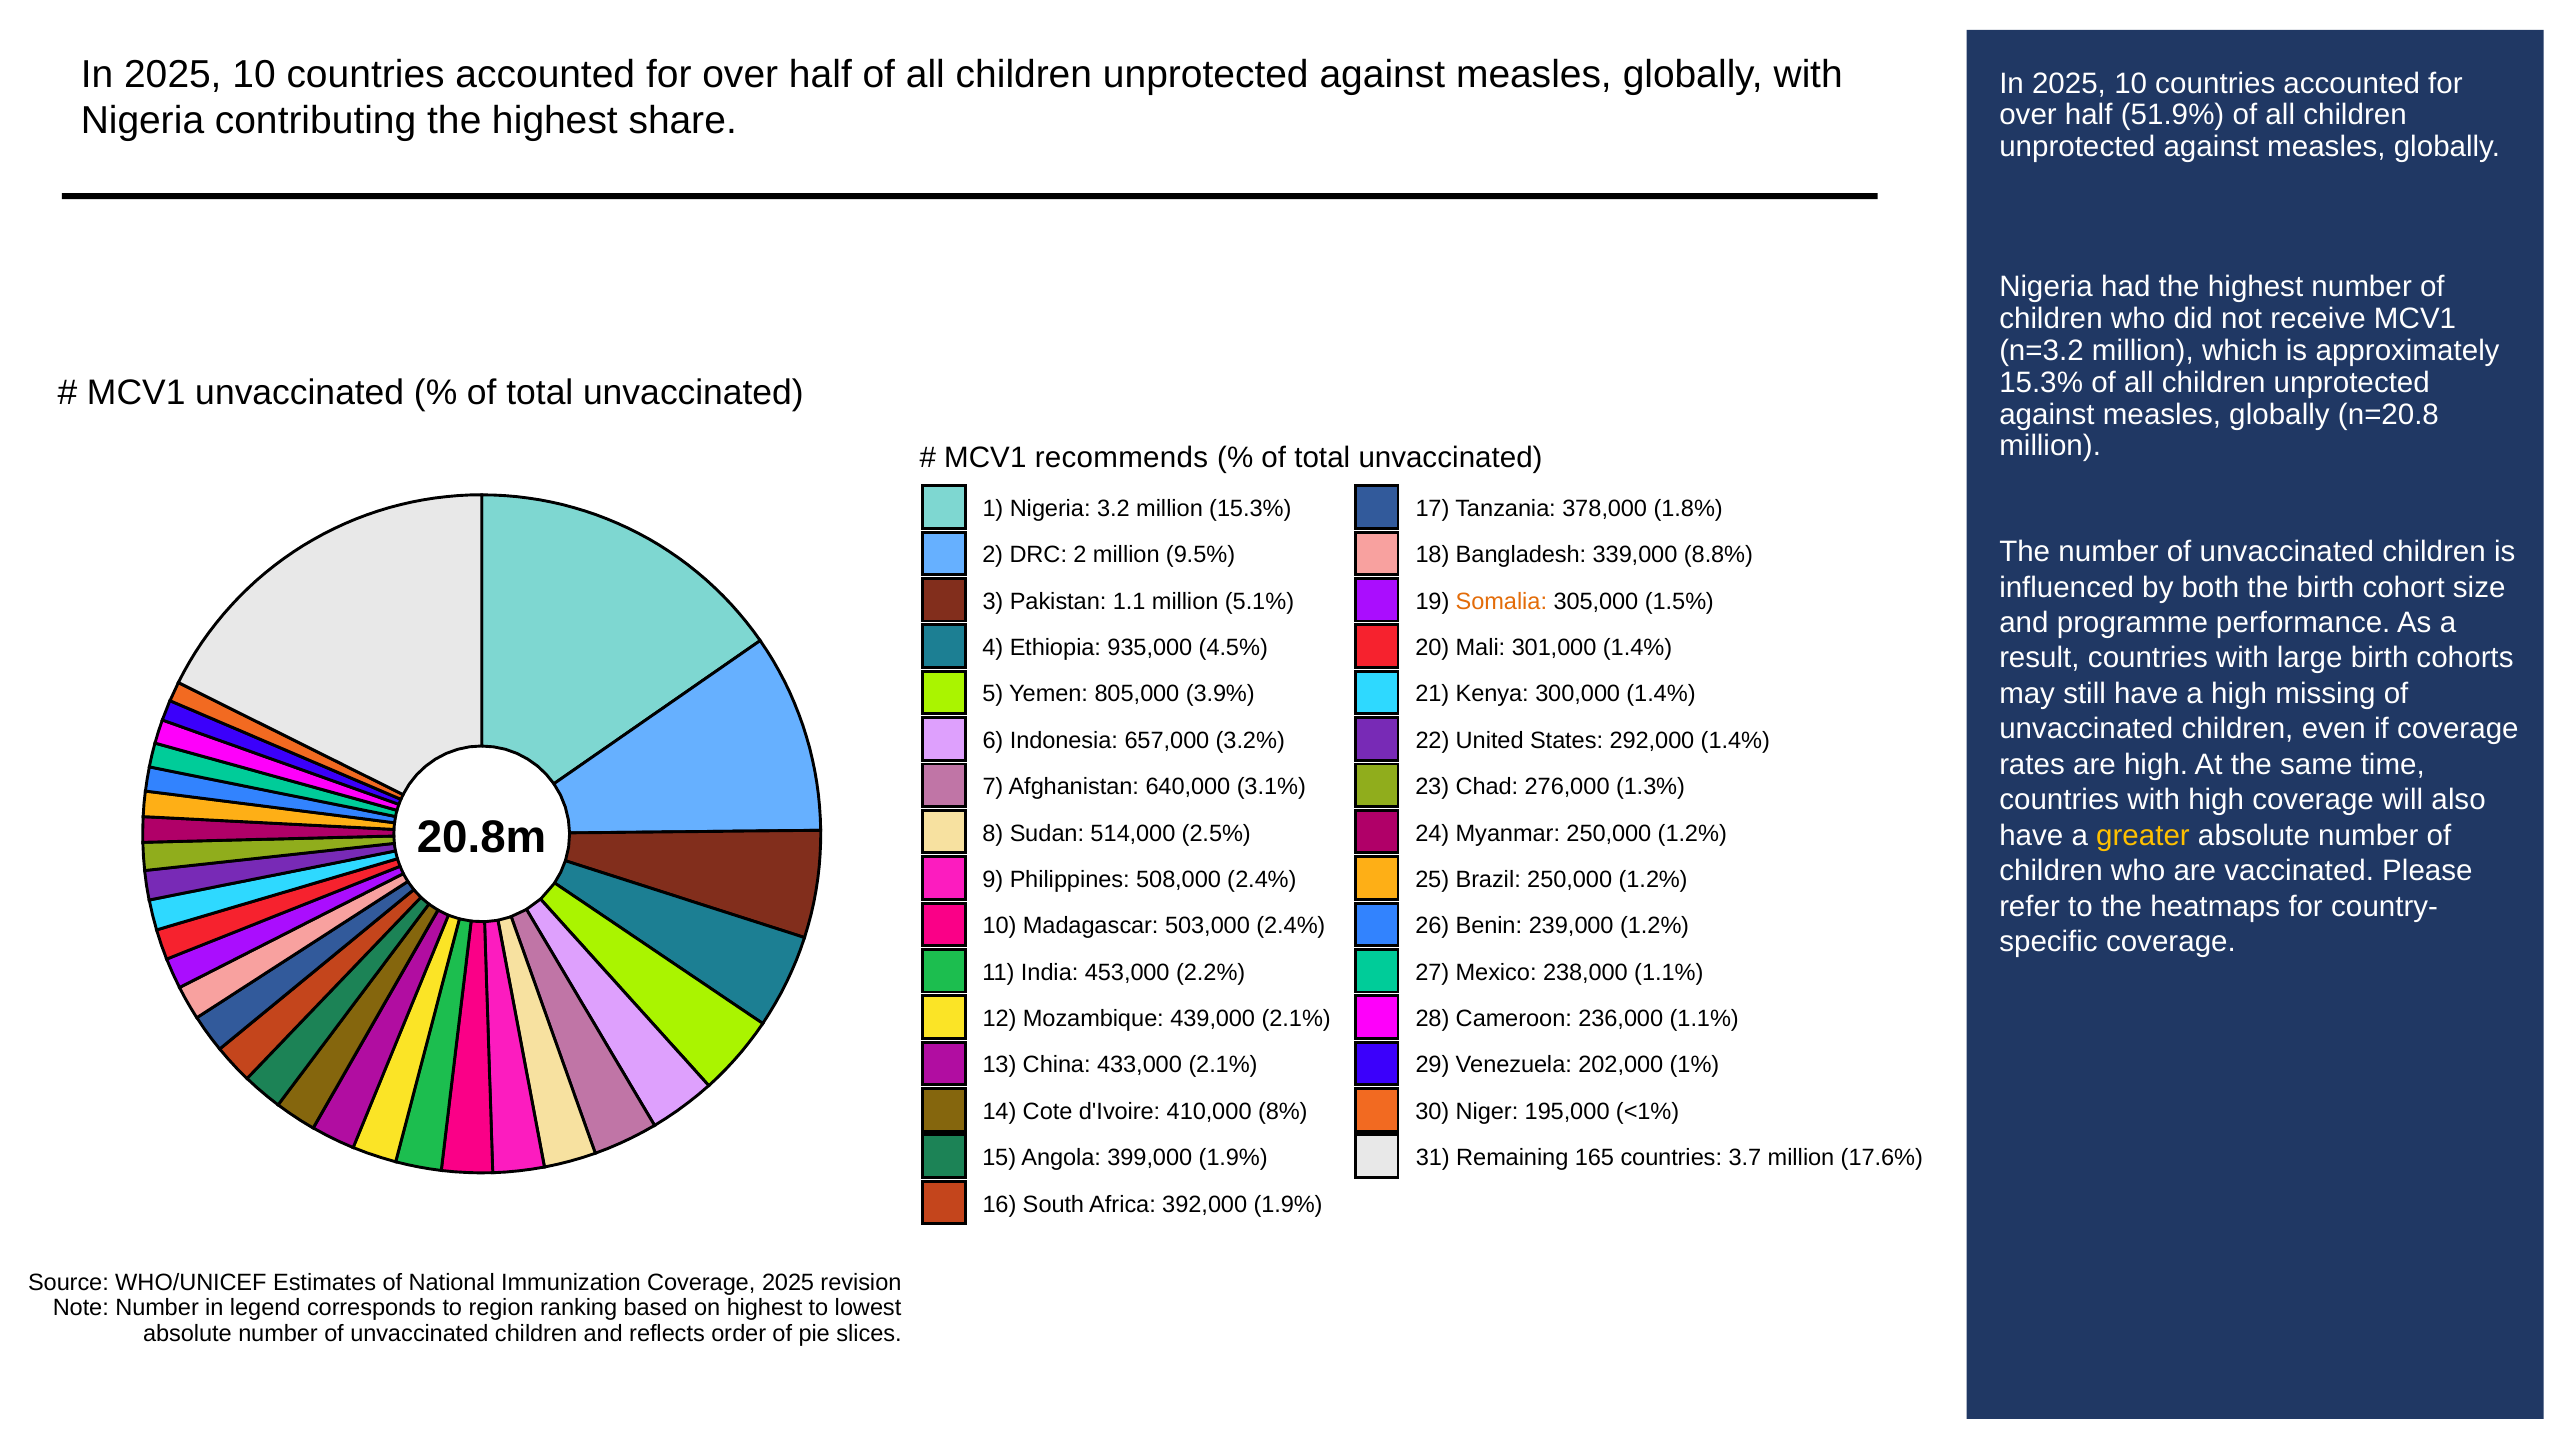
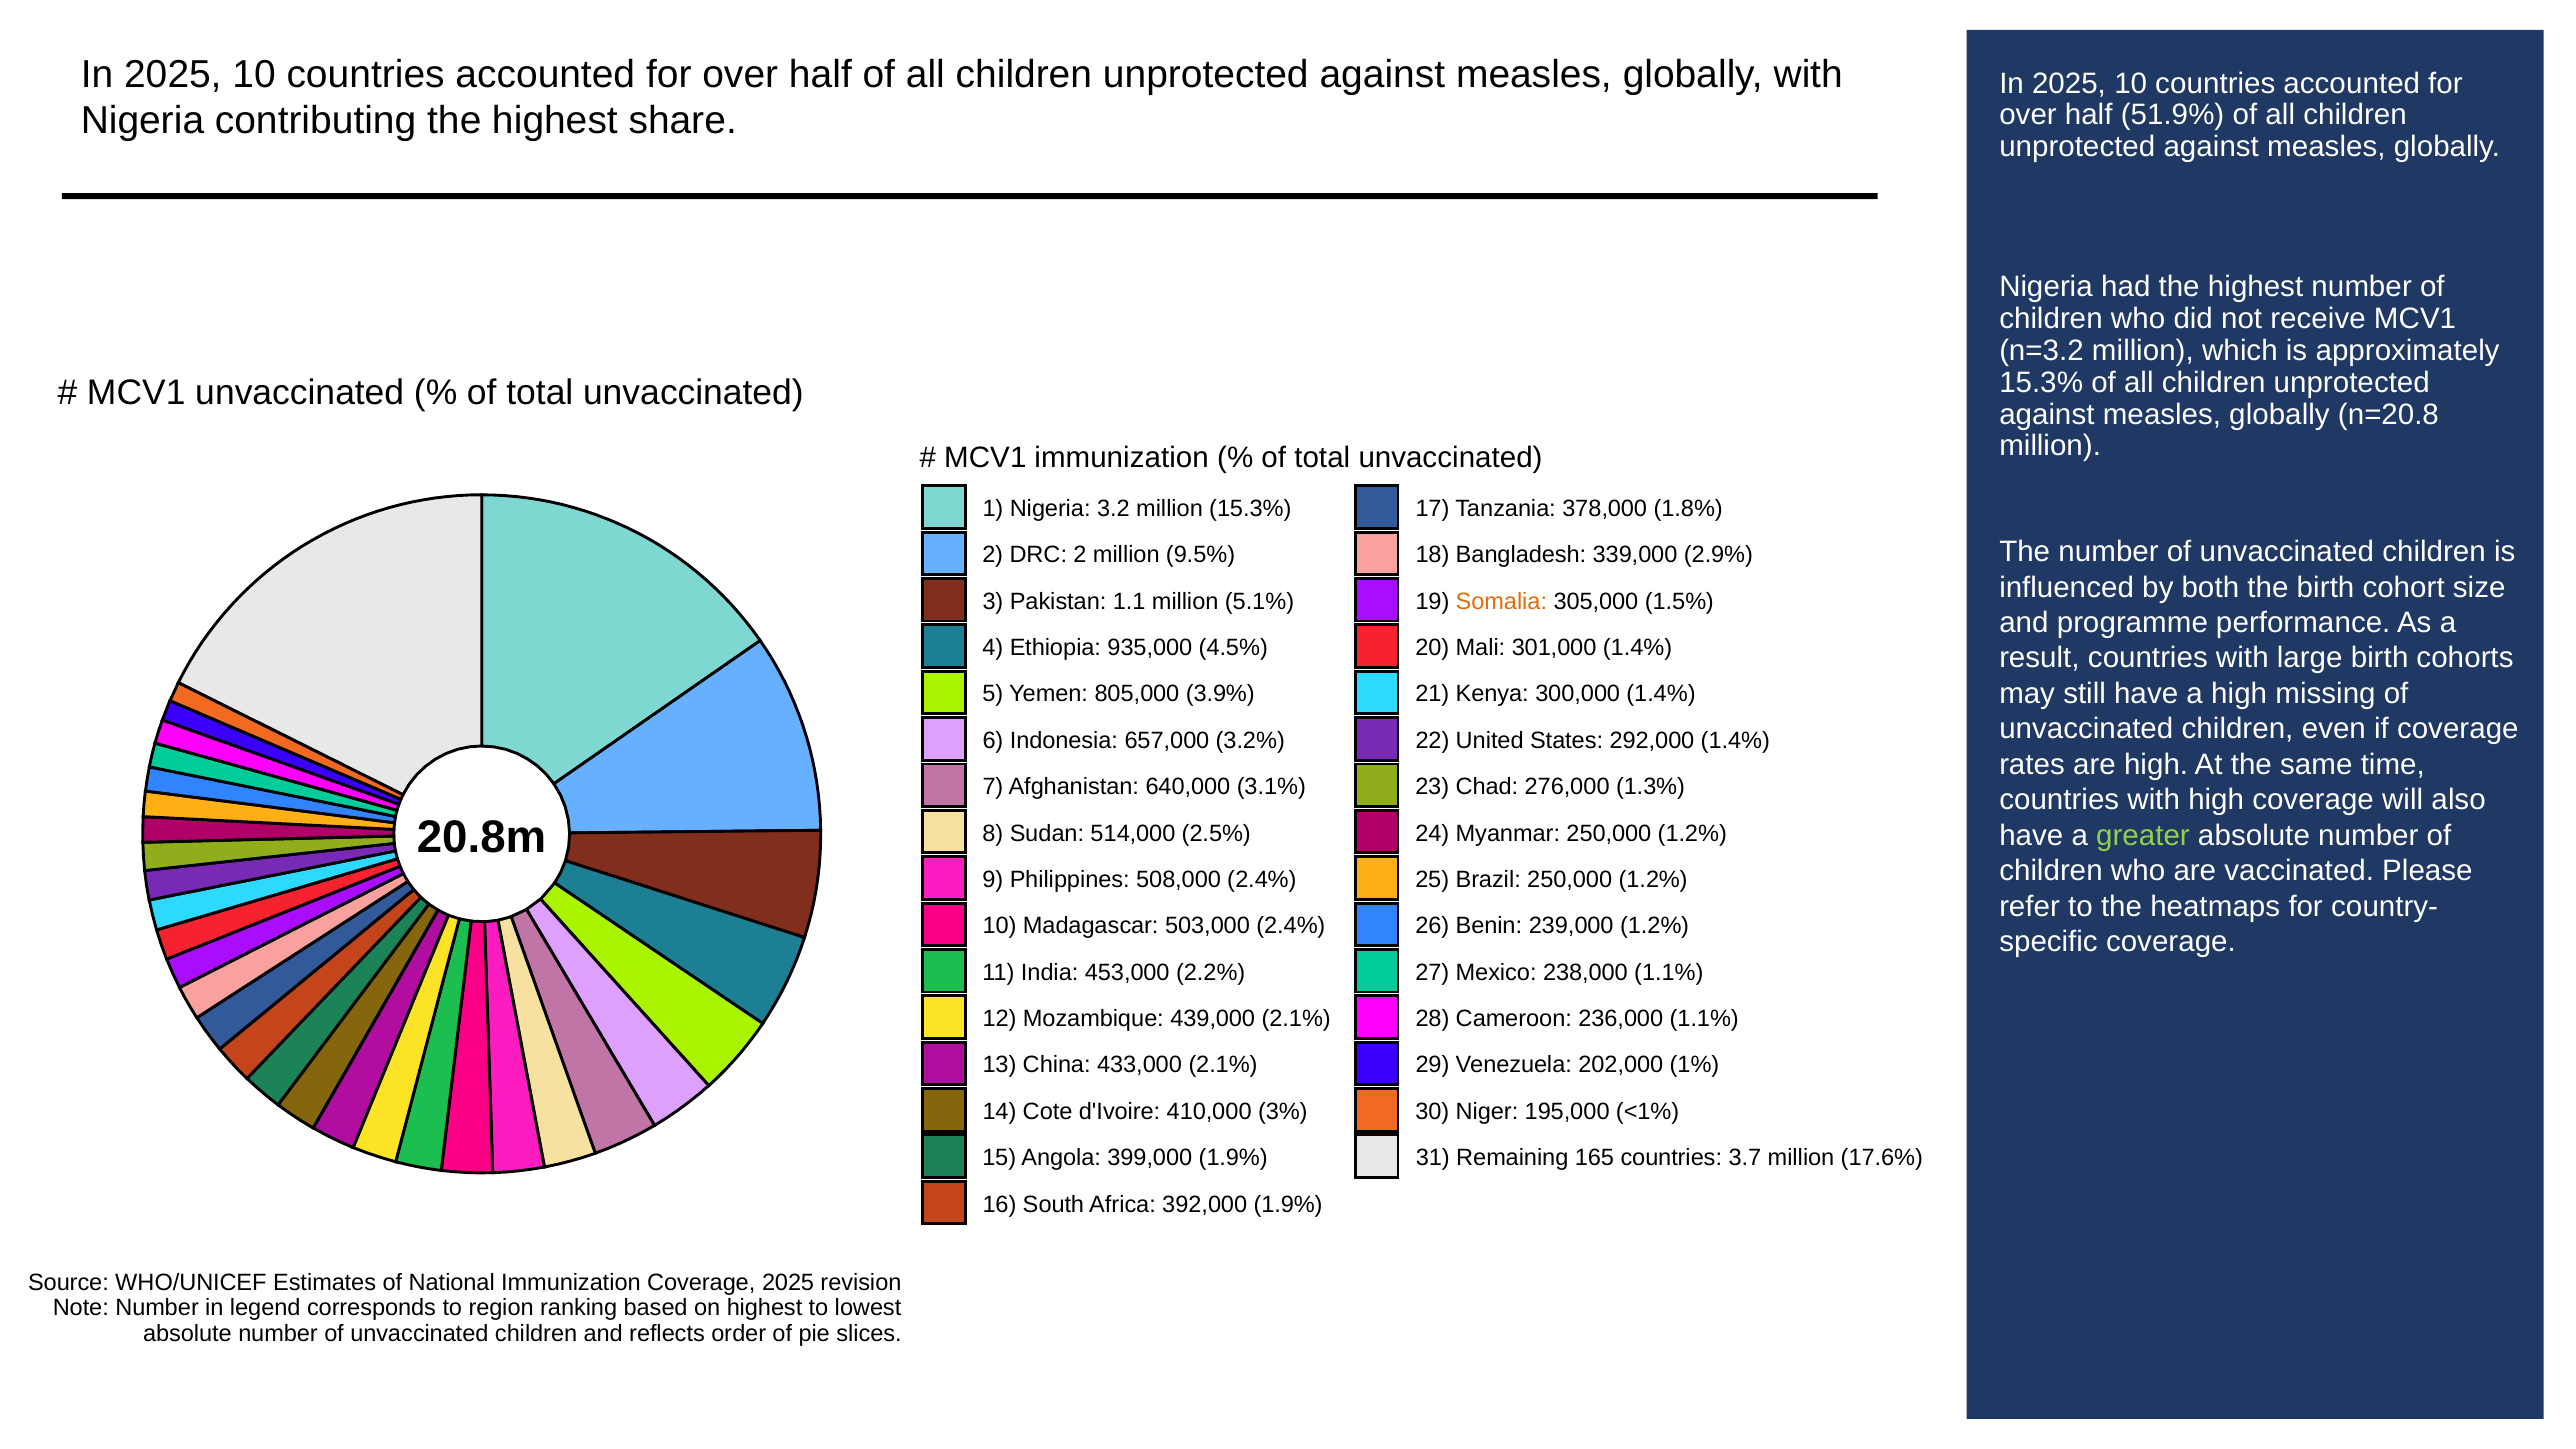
MCV1 recommends: recommends -> immunization (1122, 458)
8.8%: 8.8% -> 2.9% (1718, 555)
greater colour: yellow -> light green (2143, 835)
8%: 8% -> 3% (1283, 1111)
